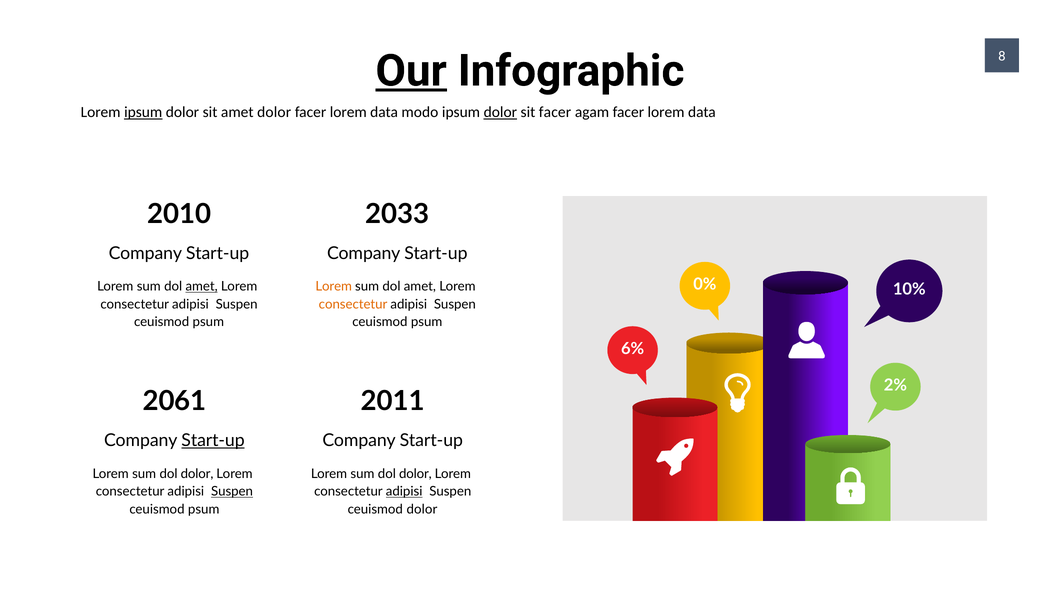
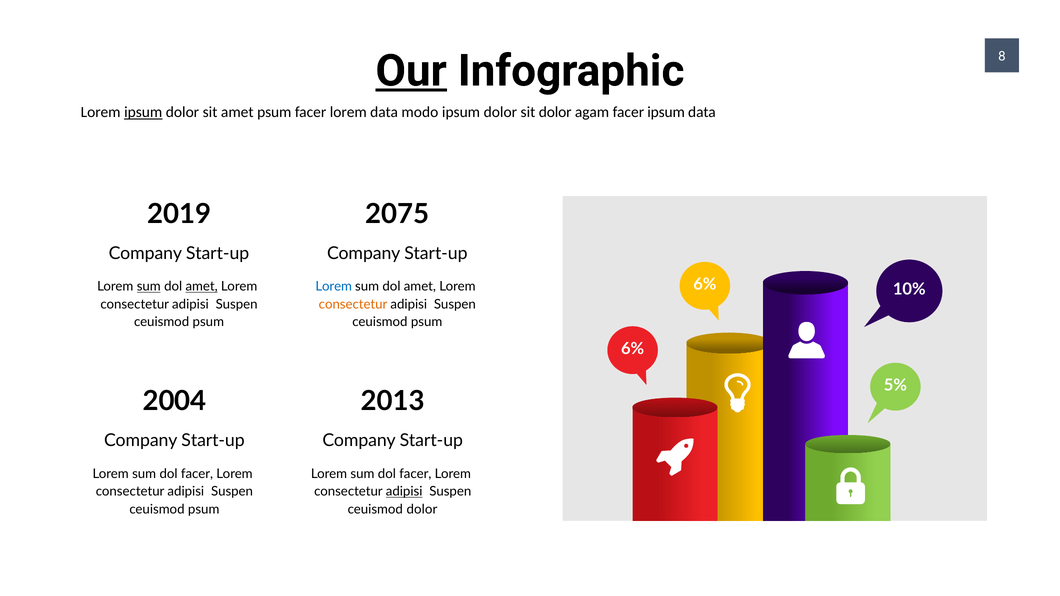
amet dolor: dolor -> psum (274, 112)
dolor underline: present -> none (500, 112)
sit facer: facer -> dolor (555, 112)
agam facer lorem: lorem -> ipsum (666, 112)
2010: 2010 -> 2019 (179, 214)
2033: 2033 -> 2075 (397, 214)
0%: 0% -> 6% (705, 284)
sum underline: none -> present (149, 287)
Lorem colour: orange -> blue (334, 287)
2%: 2% -> 5% (895, 385)
2061: 2061 -> 2004 (175, 401)
2011: 2011 -> 2013 (393, 401)
Start-up underline: present -> none (213, 441)
dolor: dolor -> facer (197, 474)
dolor: dolor -> facer (415, 474)
Suspen underline: present -> none (232, 492)
